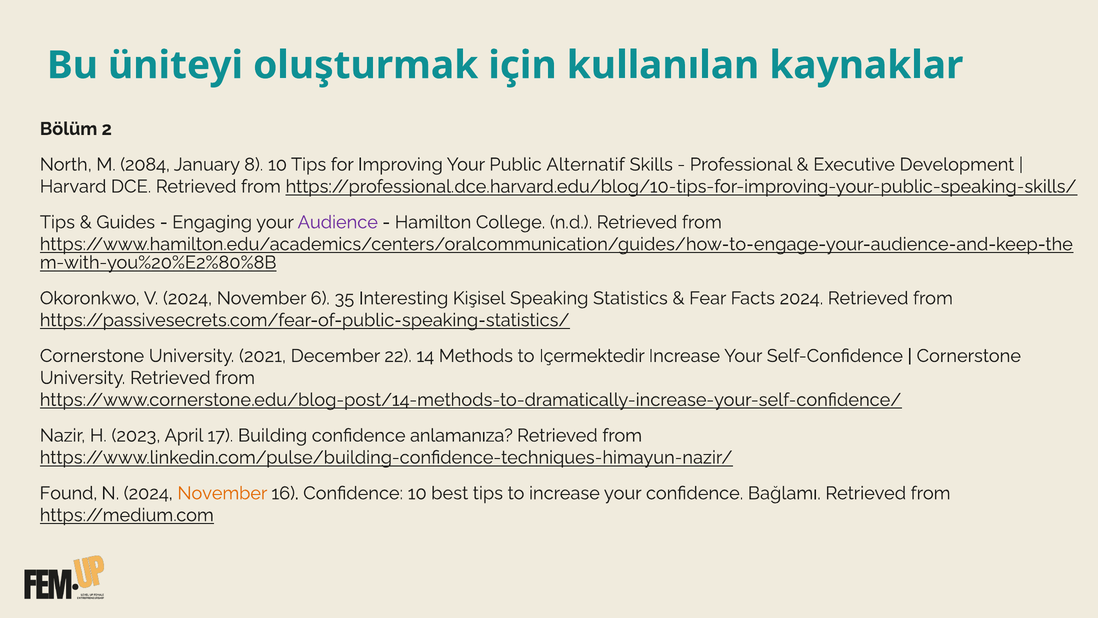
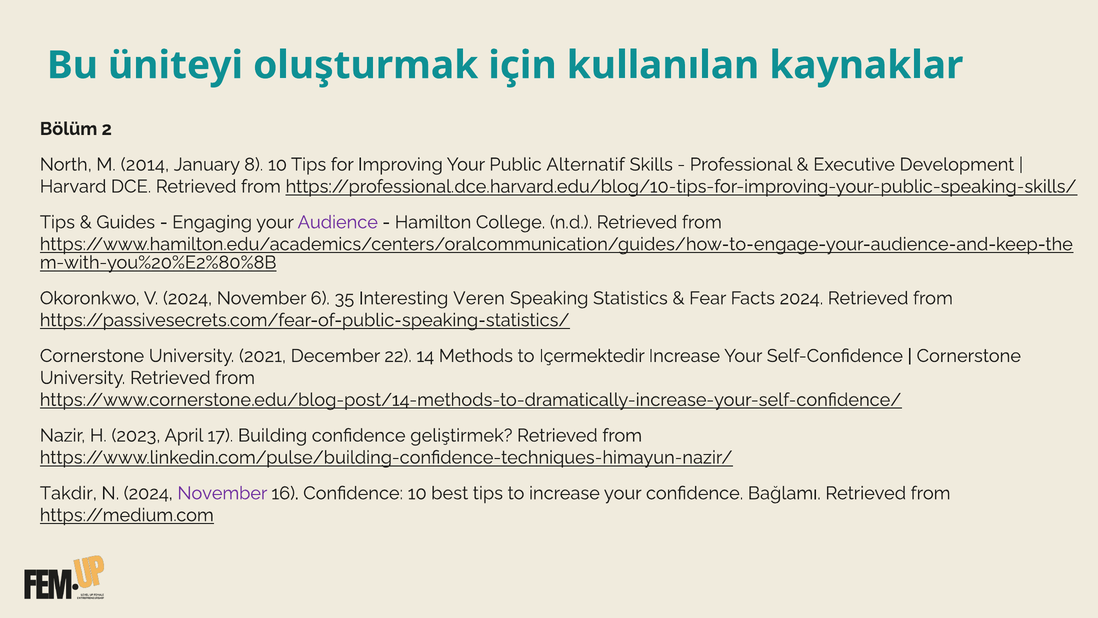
2084: 2084 -> 2014 (145, 164)
Kişisel: Kişisel -> Veren (479, 298)
anlamanıza: anlamanıza -> geliştirmek (461, 435)
Found: Found -> Takdir (68, 493)
November colour: orange -> purple (222, 493)
